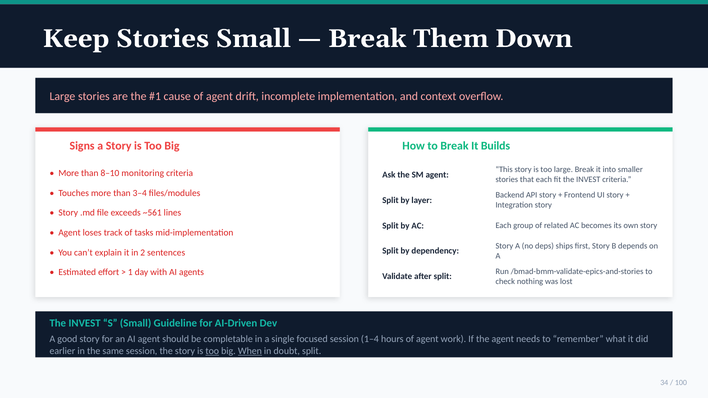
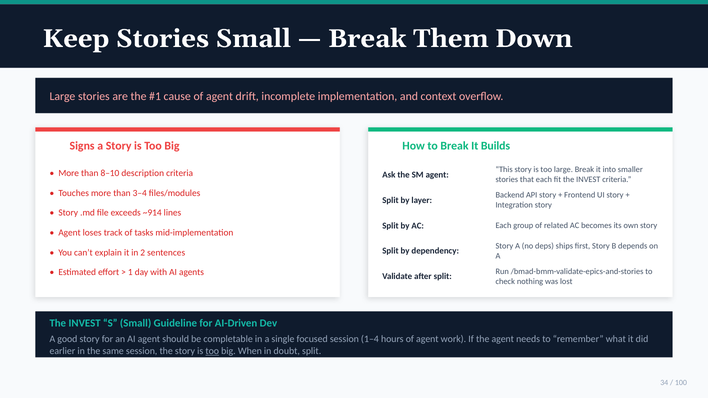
monitoring: monitoring -> description (143, 173)
~561: ~561 -> ~914 (152, 213)
When underline: present -> none (250, 351)
